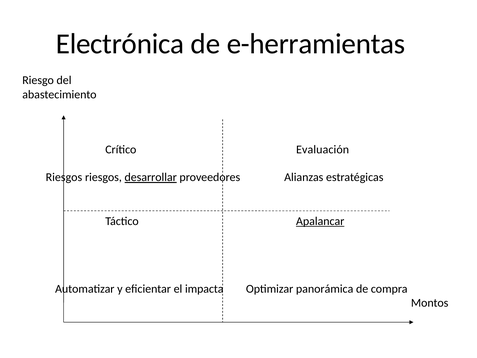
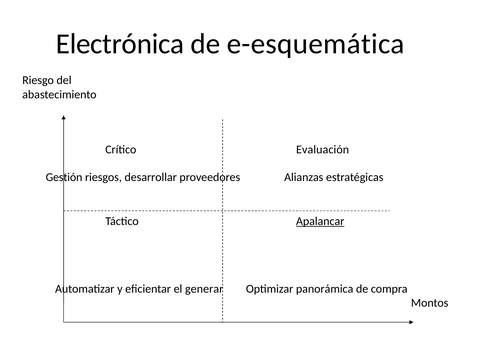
e-herramientas: e-herramientas -> e-esquemática (316, 44)
Riesgos: Riesgos -> Gestión (64, 177)
desarrollar underline: present -> none (151, 177)
impacta: impacta -> generar (204, 289)
